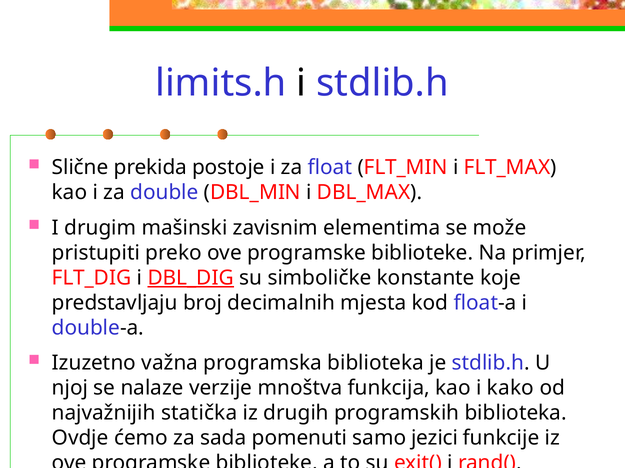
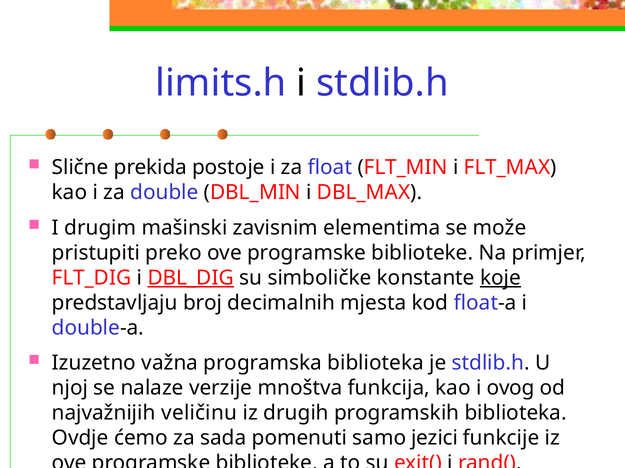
koje underline: none -> present (501, 278)
kako: kako -> ovog (511, 389)
statička: statička -> veličinu (199, 414)
